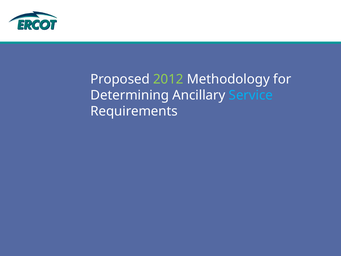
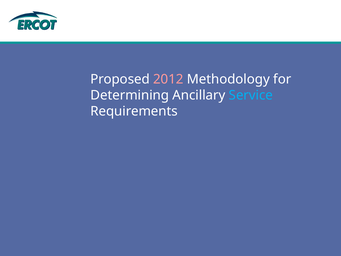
2012 colour: light green -> pink (168, 79)
